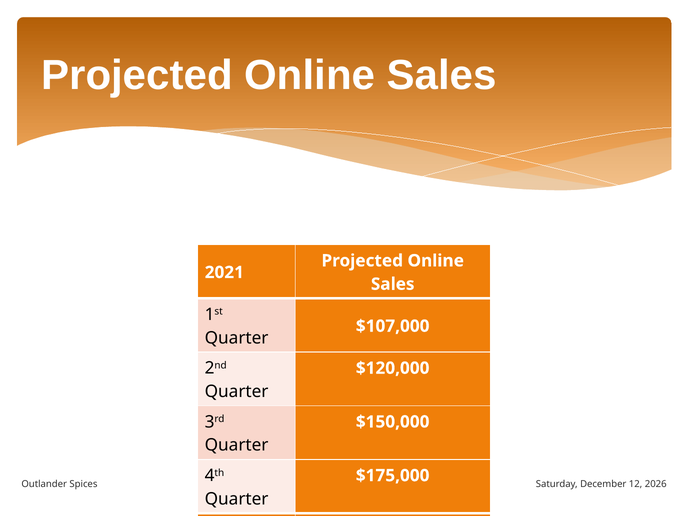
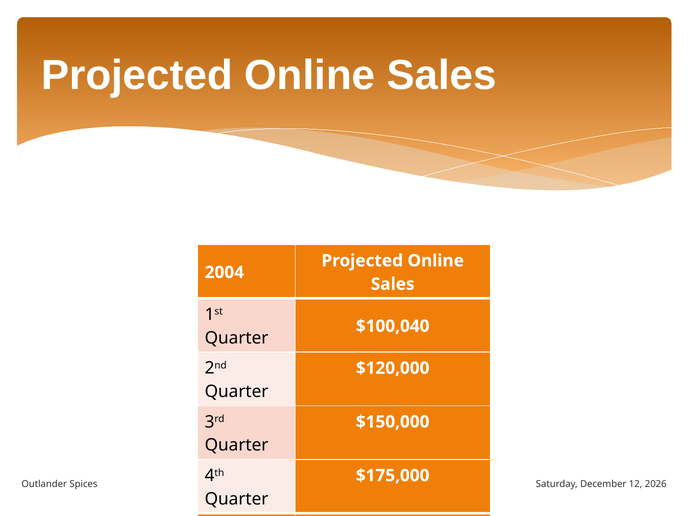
2021: 2021 -> 2004 (224, 272)
$107,000: $107,000 -> $100,040 (393, 326)
